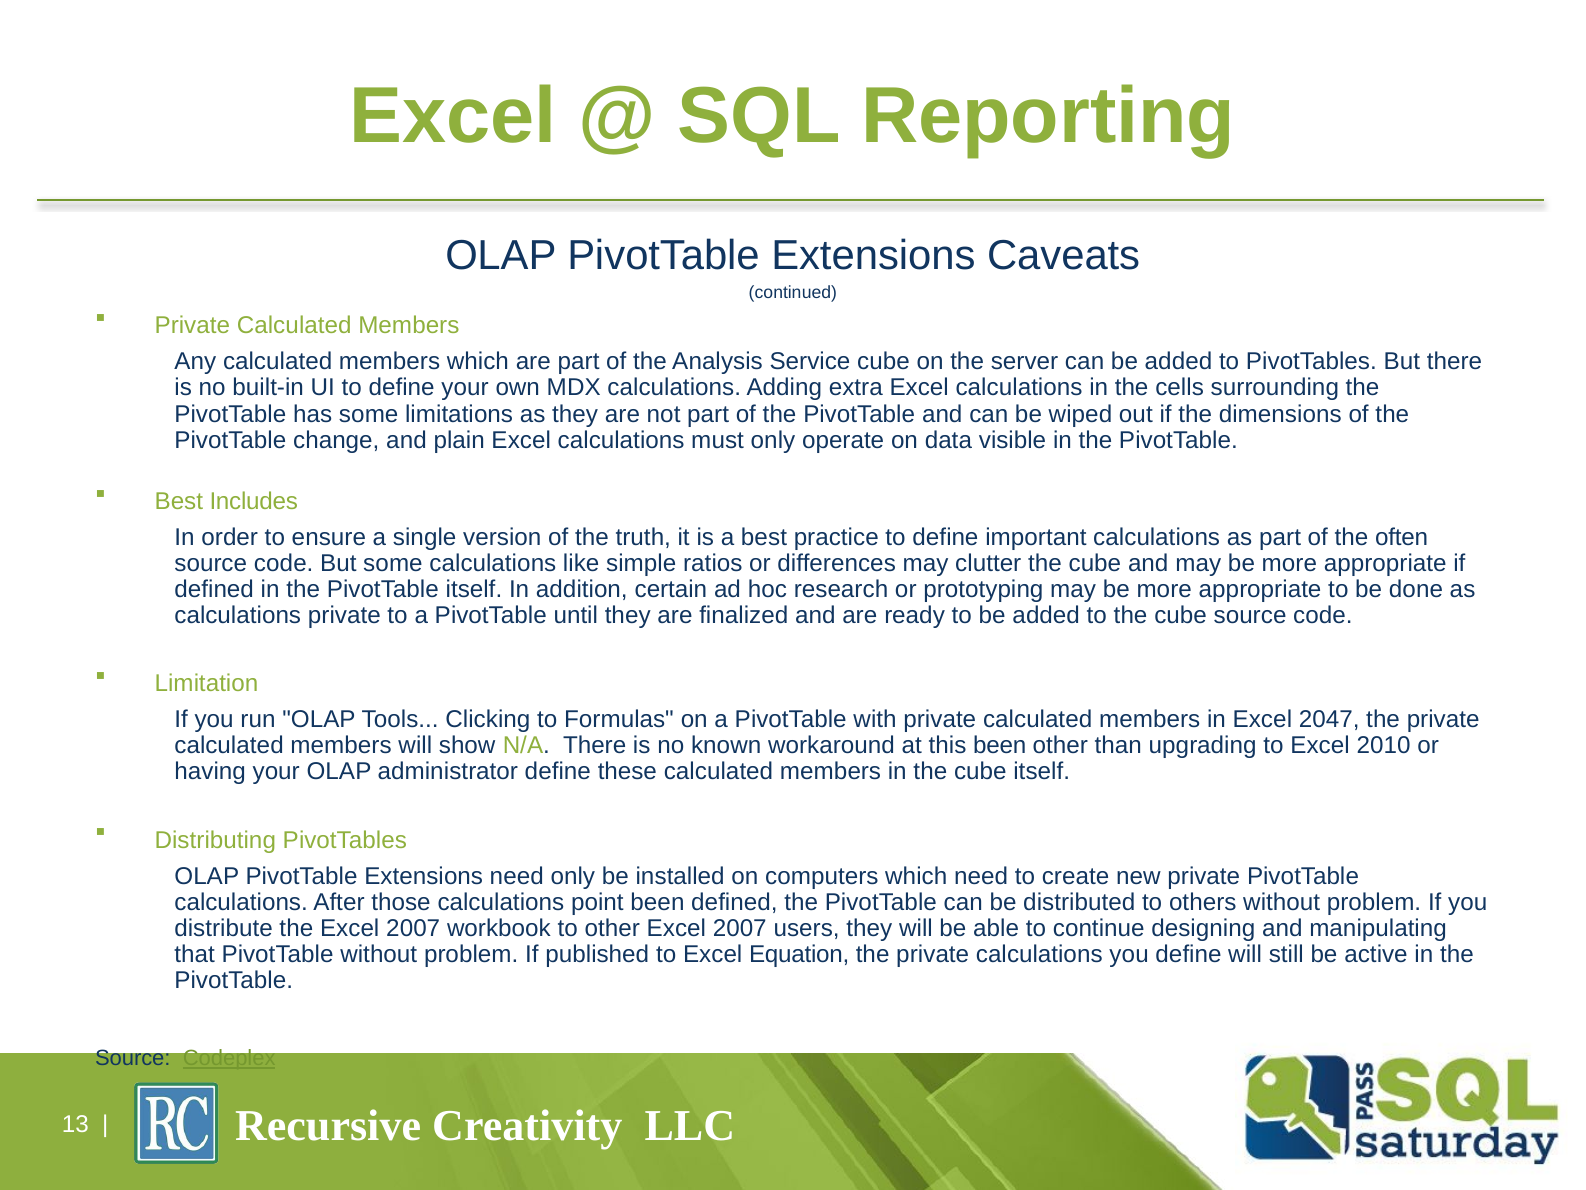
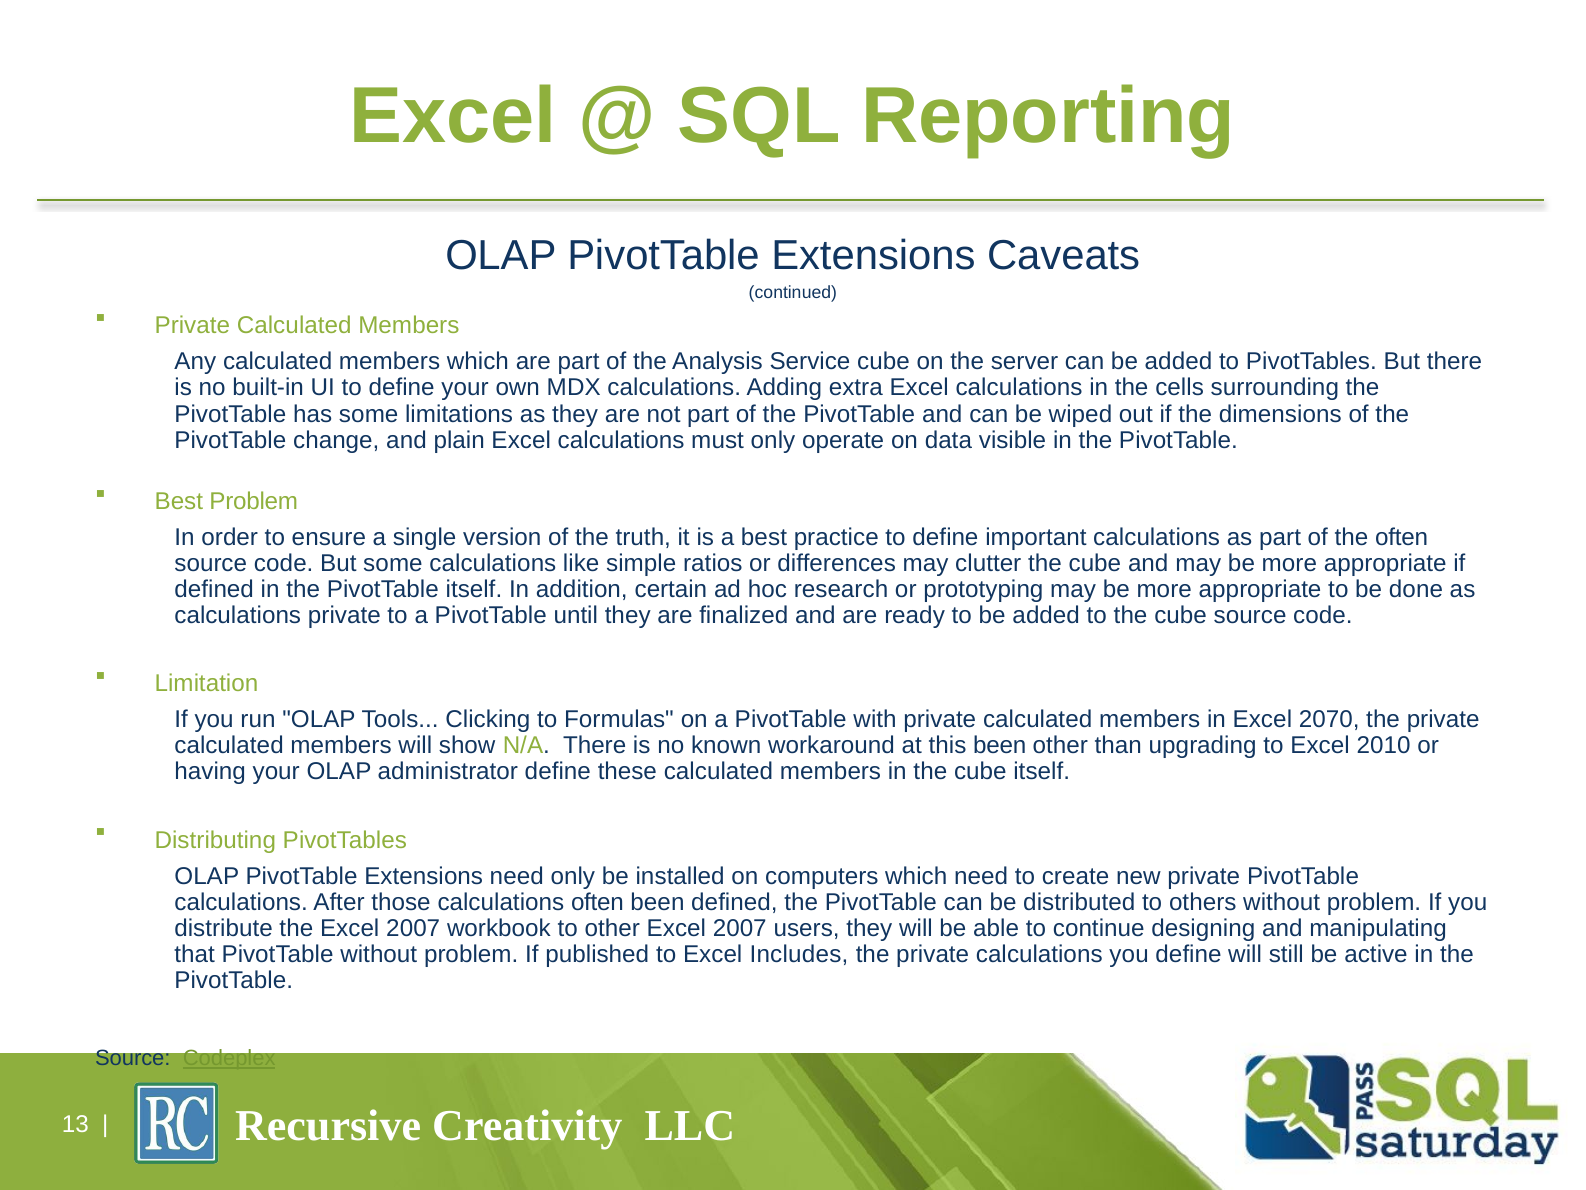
Best Includes: Includes -> Problem (254, 501)
2047: 2047 -> 2070 (1329, 719)
calculations point: point -> often (597, 902)
Equation: Equation -> Includes (799, 954)
